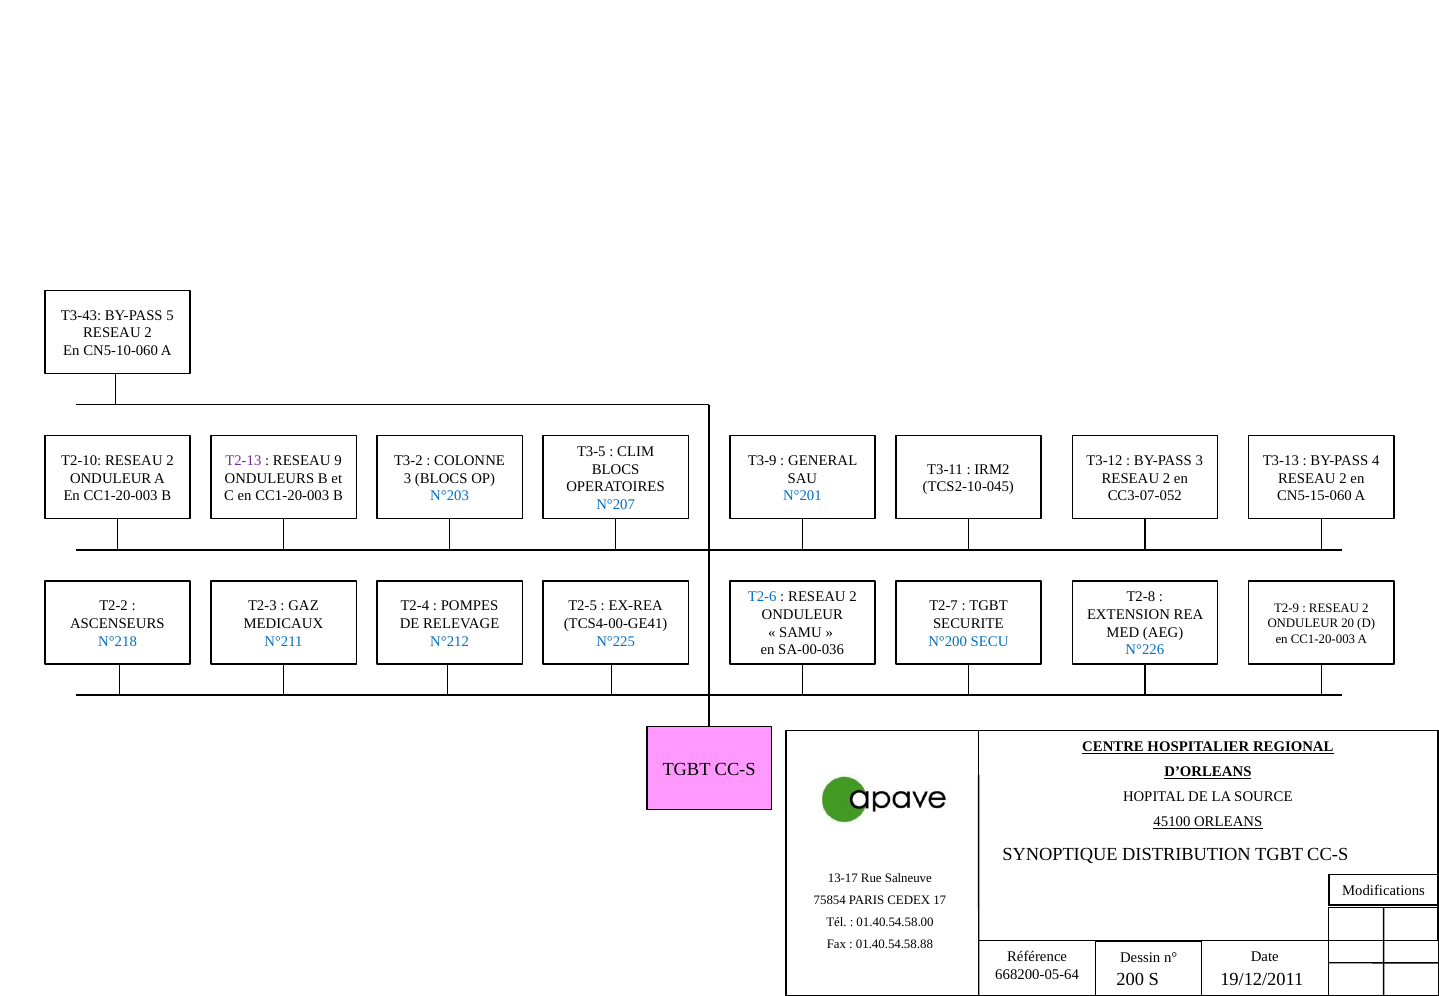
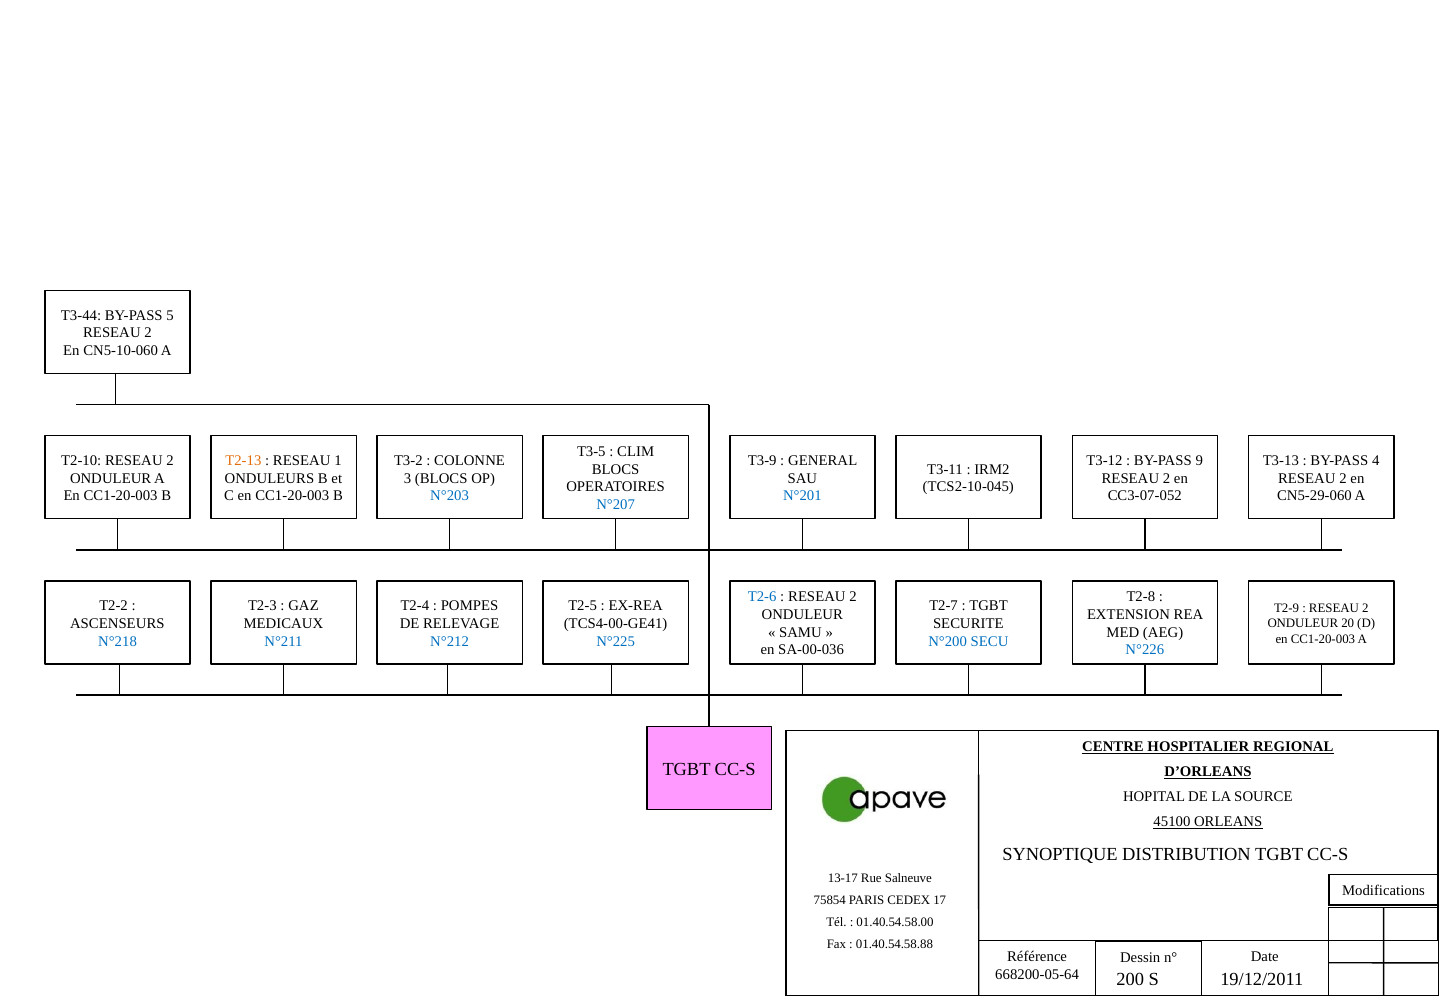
T3-43: T3-43 -> T3-44 (81, 315)
T2-13 colour: purple -> orange (243, 461)
9: 9 -> 1 (338, 461)
BY-PASS 3: 3 -> 9 (1199, 461)
CN5-15-060: CN5-15-060 -> CN5-29-060 (1314, 496)
